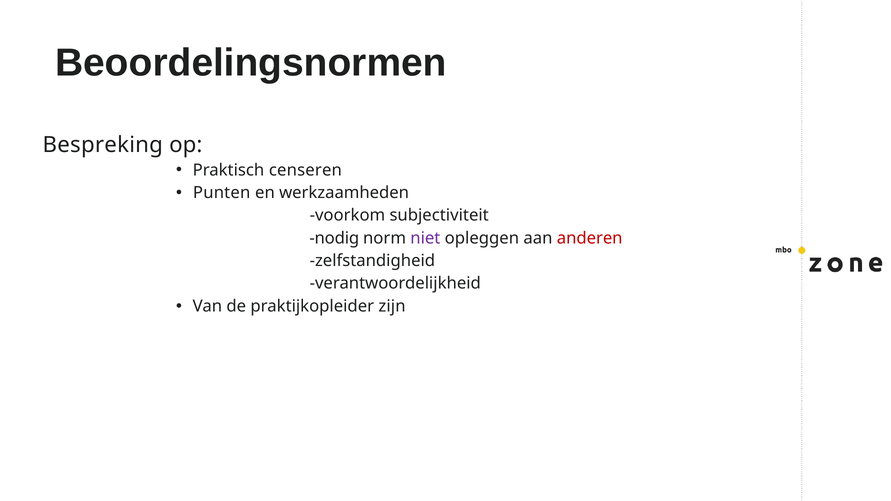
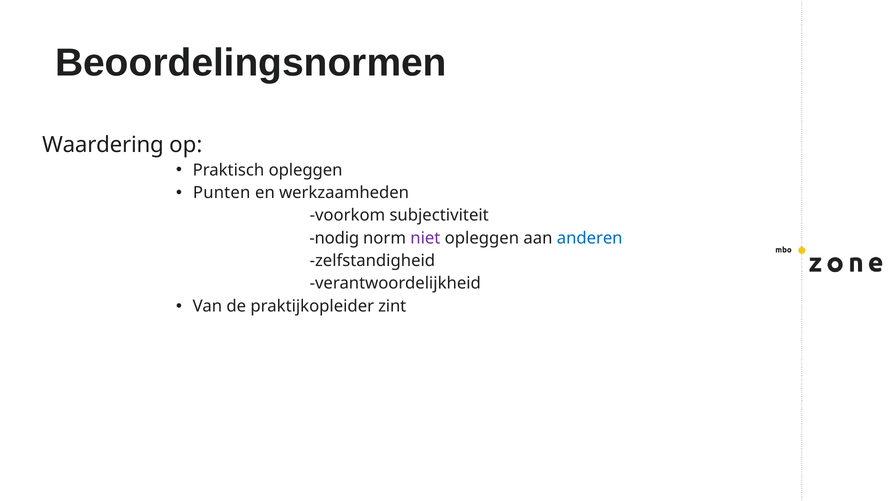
Bespreking: Bespreking -> Waardering (103, 145)
Praktisch censeren: censeren -> opleggen (306, 170)
anderen colour: red -> blue (590, 238)
zijn: zijn -> zint (392, 306)
